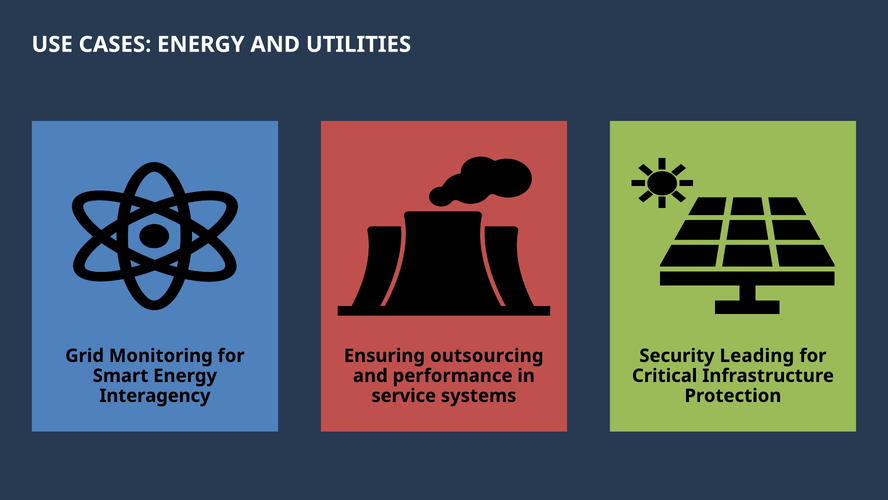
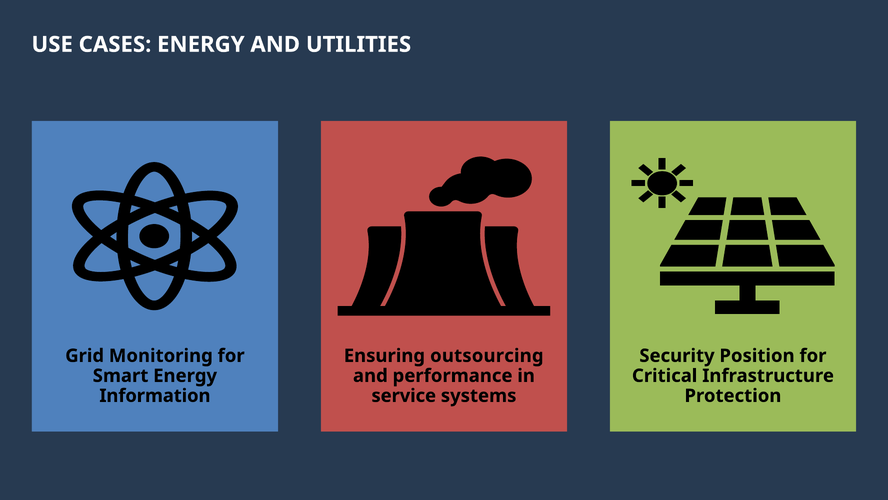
Leading: Leading -> Position (757, 355)
Interagency: Interagency -> Information (155, 395)
